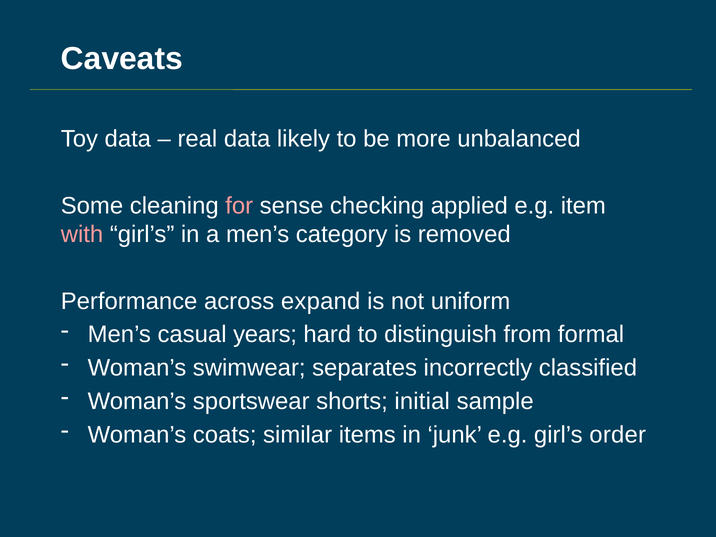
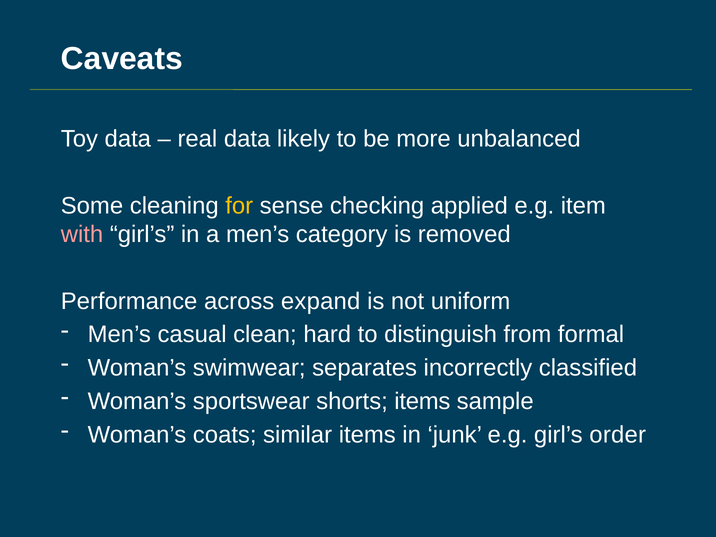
for colour: pink -> yellow (239, 206)
years: years -> clean (265, 335)
shorts initial: initial -> items (422, 401)
